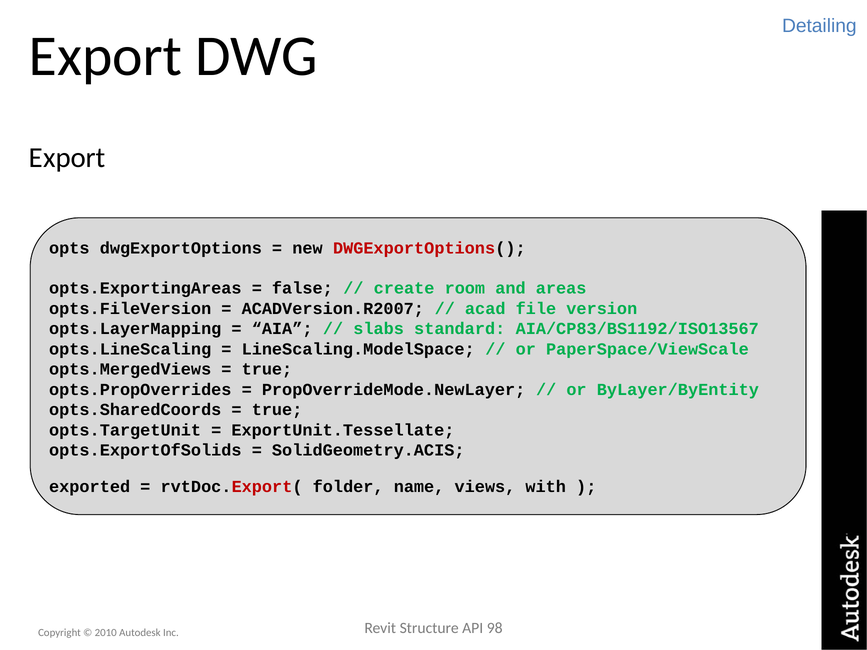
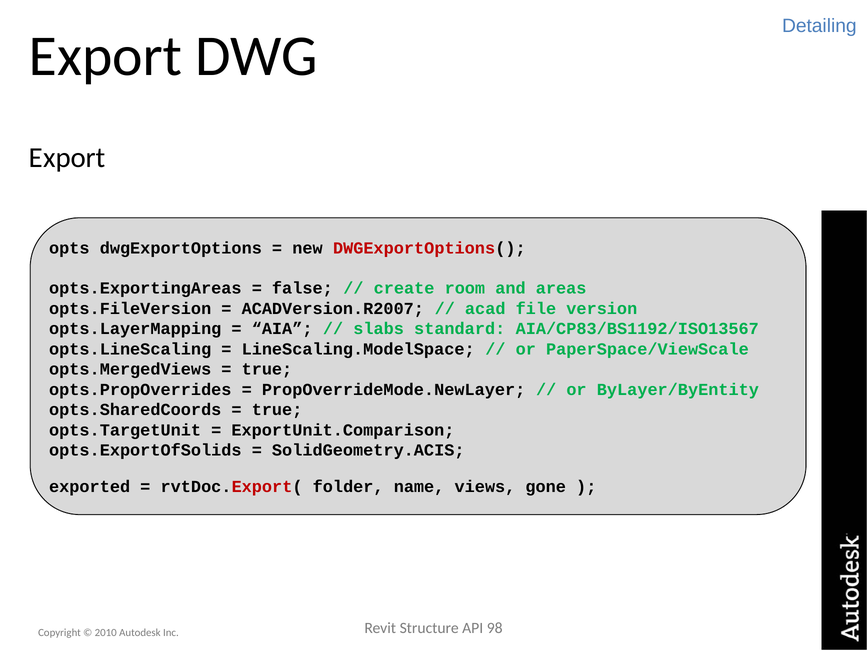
ExportUnit.Tessellate: ExportUnit.Tessellate -> ExportUnit.Comparison (343, 430)
with: with -> gone (546, 487)
